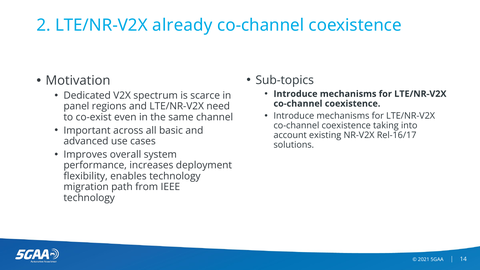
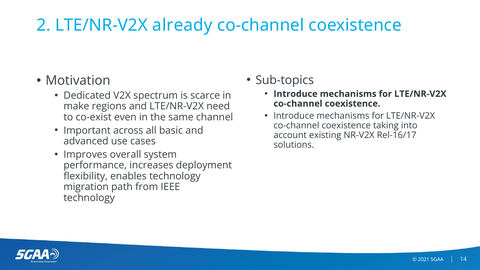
panel: panel -> make (76, 106)
